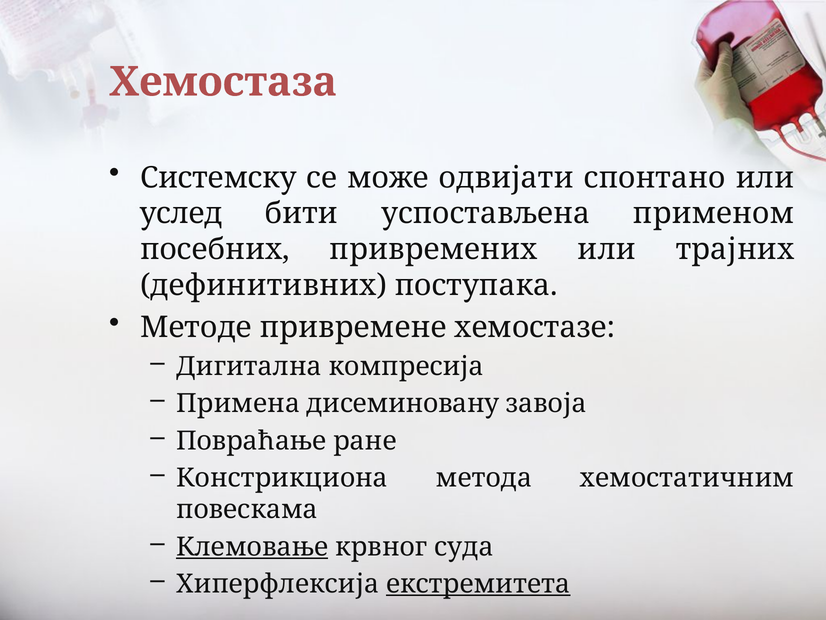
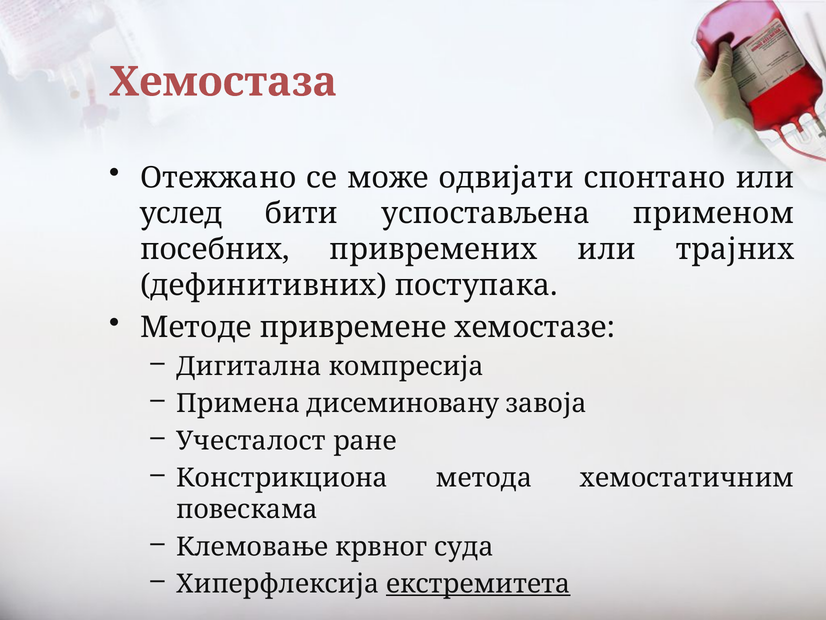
Системску: Системску -> Отежжано (218, 178)
Повраћање: Повраћање -> Учесталост (251, 440)
Клемовање underline: present -> none (252, 546)
